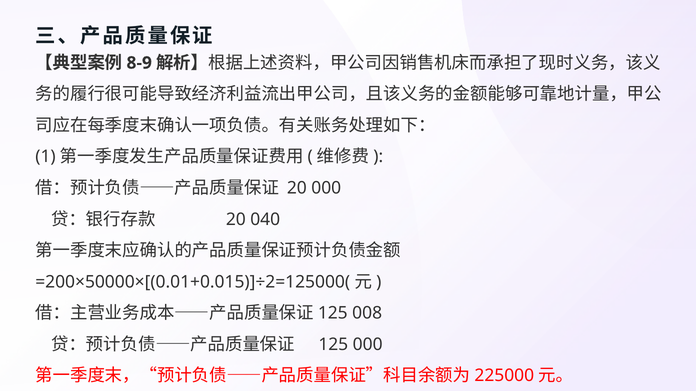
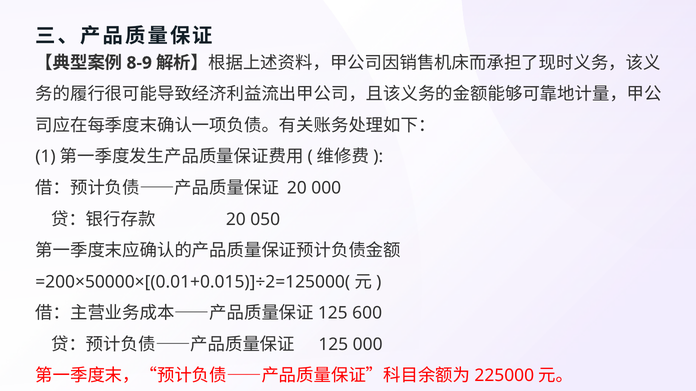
040: 040 -> 050 (265, 220)
008: 008 -> 600 (367, 314)
